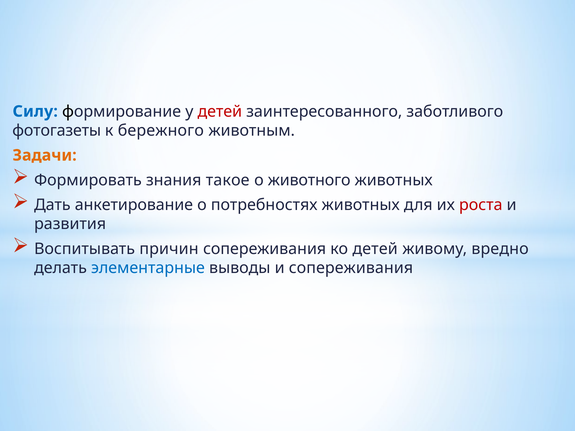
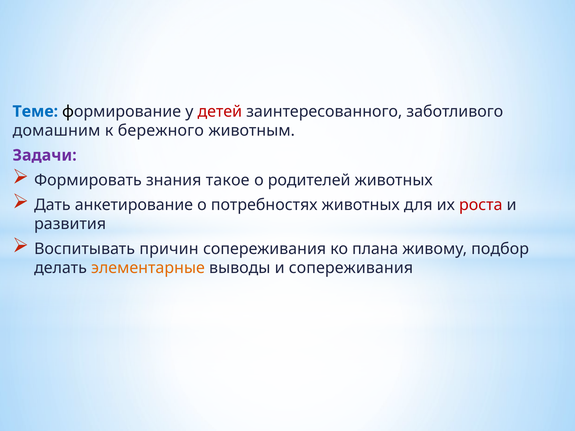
Силу: Силу -> Теме (35, 111)
фотогазеты: фотогазеты -> домашним (57, 131)
Задачи colour: orange -> purple (45, 155)
животного: животного -> родителей (309, 180)
ко детей: детей -> плана (375, 249)
вредно: вредно -> подбор (500, 249)
элементарные colour: blue -> orange (148, 268)
